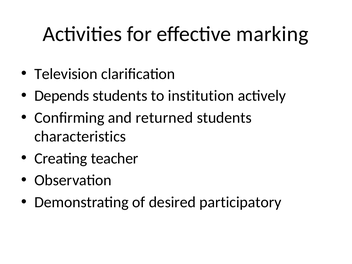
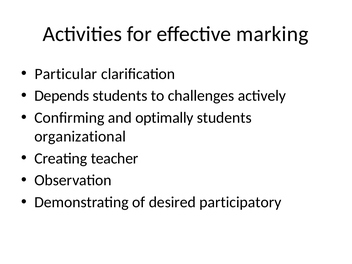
Television: Television -> Particular (66, 74)
institution: institution -> challenges (201, 96)
returned: returned -> optimally (164, 118)
characteristics: characteristics -> organizational (80, 136)
